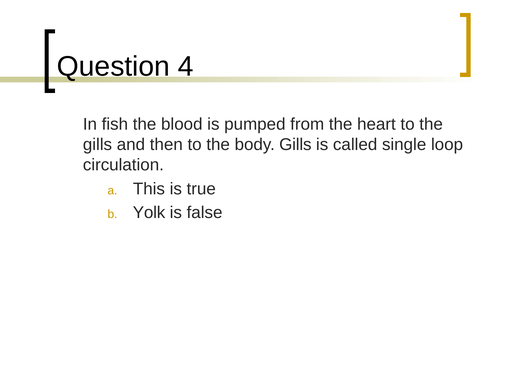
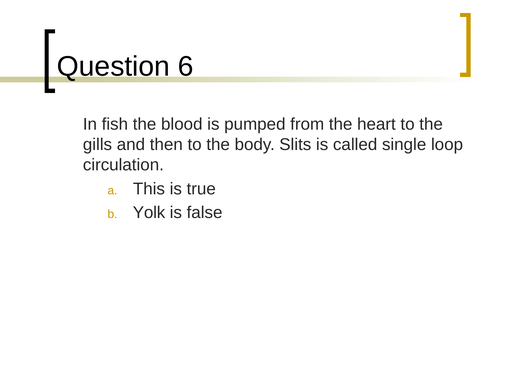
4: 4 -> 6 (186, 66)
body Gills: Gills -> Slits (295, 145)
